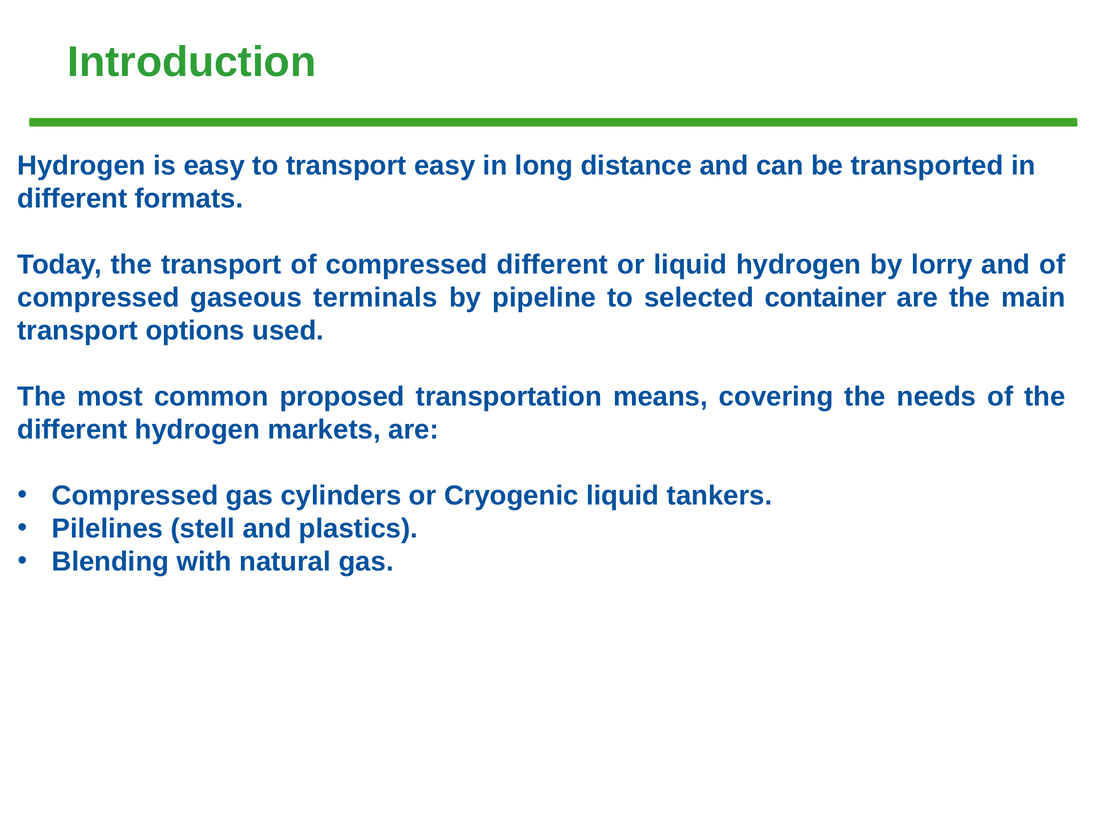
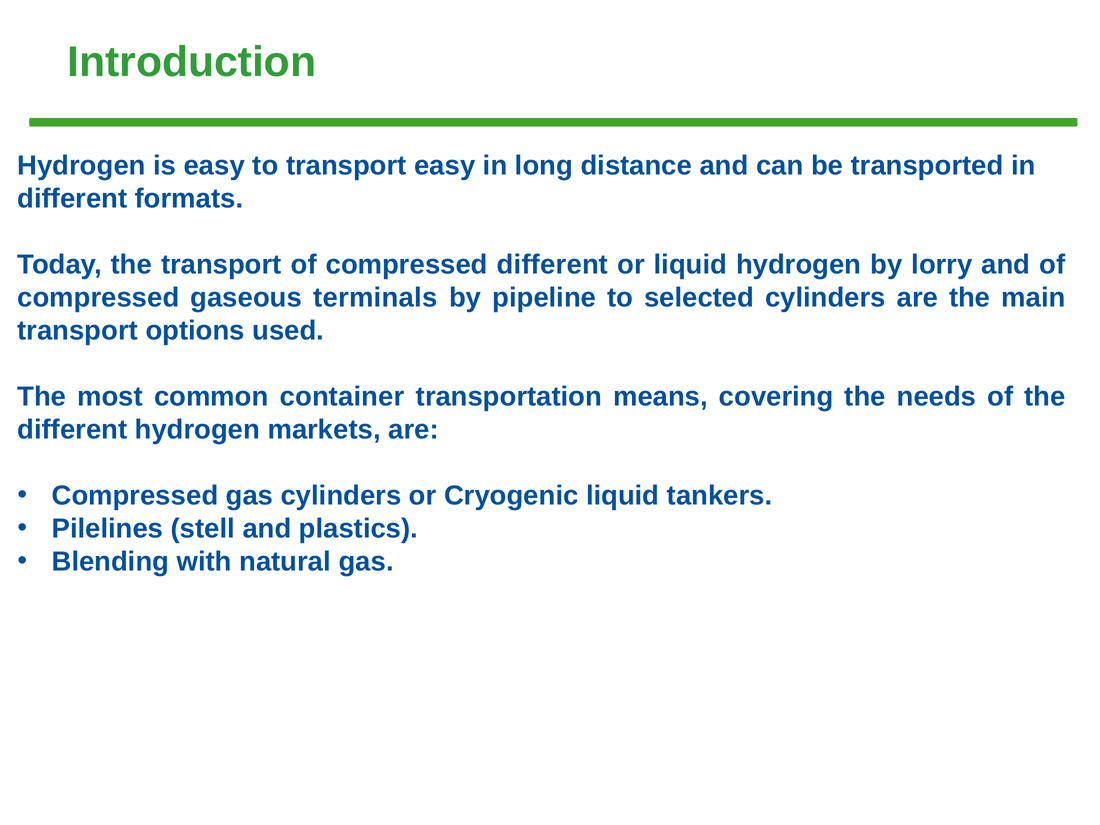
selected container: container -> cylinders (825, 298)
proposed: proposed -> container (342, 397)
